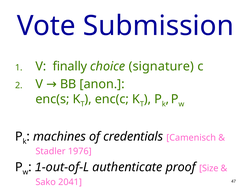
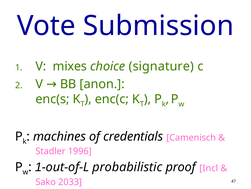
finally: finally -> mixes (70, 66)
1976: 1976 -> 1996 (80, 151)
authenticate: authenticate -> probabilistic (127, 166)
Size: Size -> Incl (209, 168)
2041: 2041 -> 2033 (70, 181)
